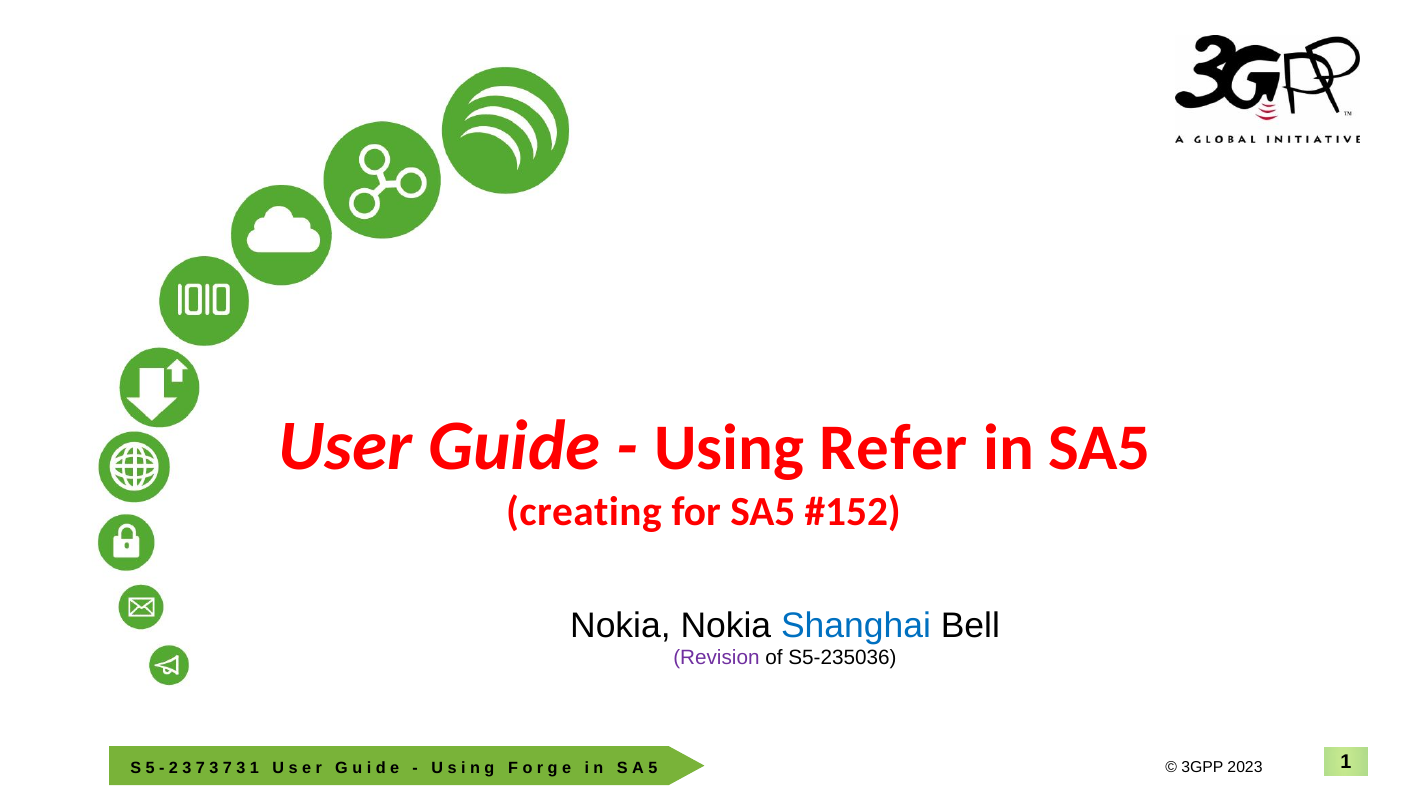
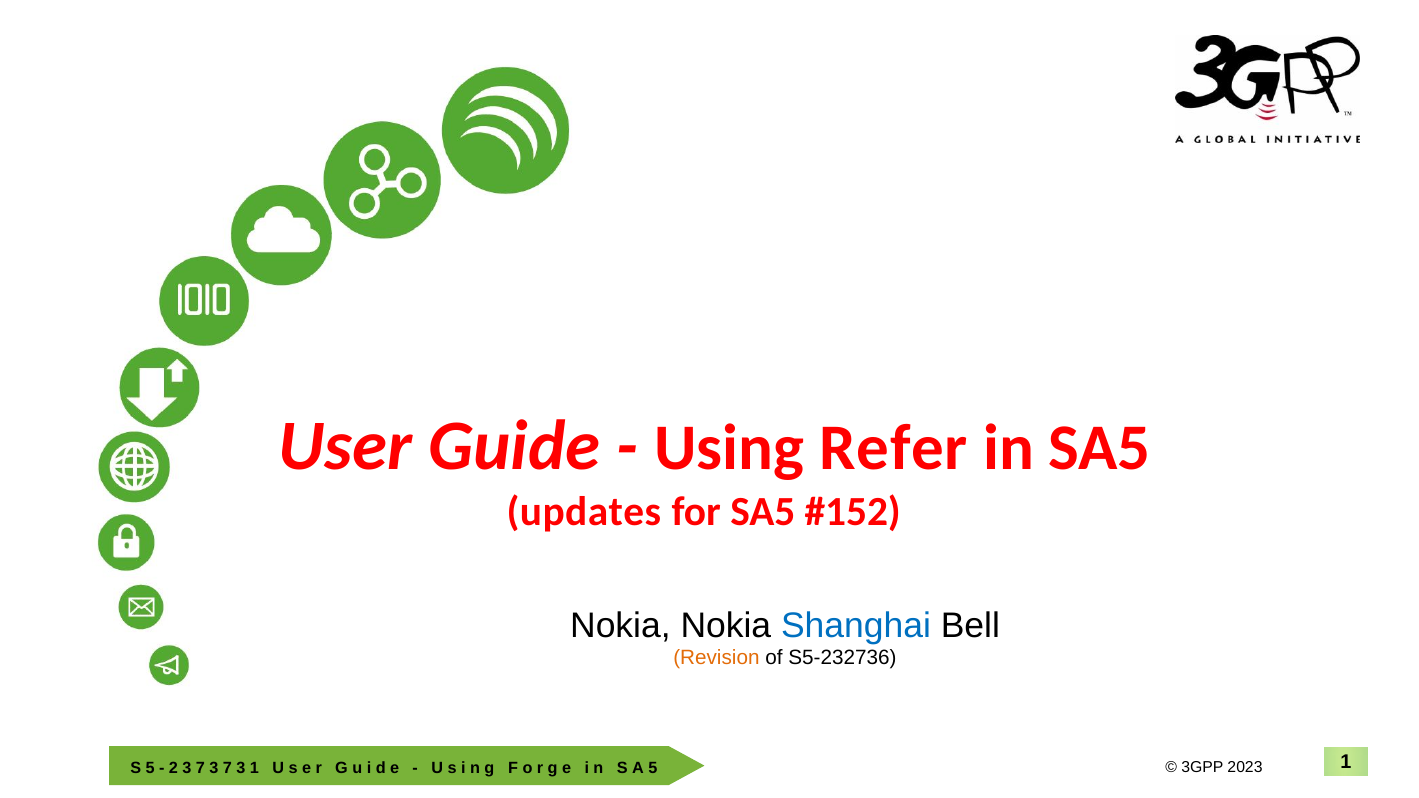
creating: creating -> updates (584, 511)
Revision colour: purple -> orange (716, 658)
S5-235036: S5-235036 -> S5-232736 (842, 658)
